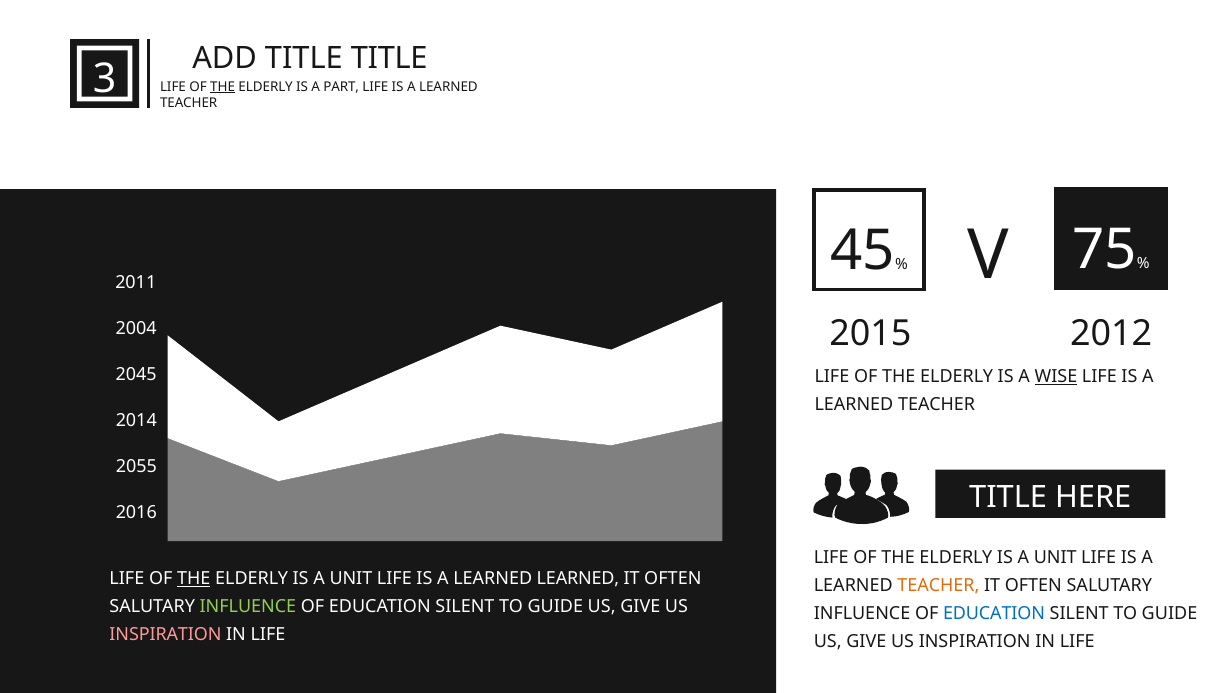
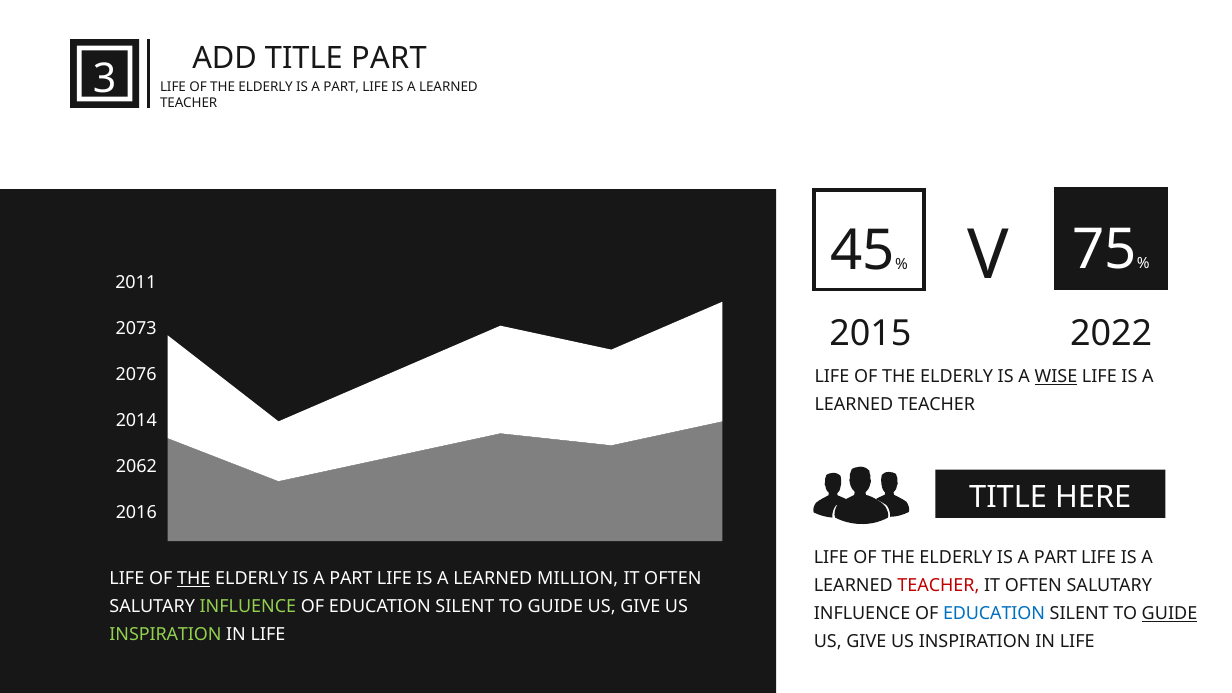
TITLE TITLE: TITLE -> PART (389, 58)
THE underline: present -> none (223, 87)
2012: 2012 -> 2022 (1111, 334)
2004: 2004 -> 2073 (136, 329)
2045: 2045 -> 2076 (136, 375)
2055: 2055 -> 2062 (136, 467)
UNIT: UNIT -> PART (1055, 557)
UNIT: UNIT -> PART (351, 579)
LEARNED LEARNED: LEARNED -> MILLION (578, 579)
TEACHER colour: orange -> red (938, 585)
GUIDE underline: none -> present (1170, 613)
INSPIRATION colour: pink -> light green (165, 635)
